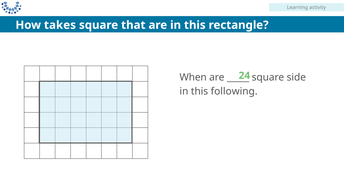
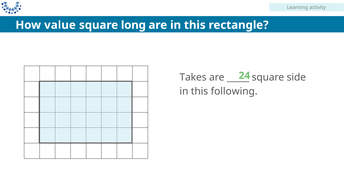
takes: takes -> value (60, 25)
that: that -> long (133, 25)
When: When -> Takes (193, 78)
